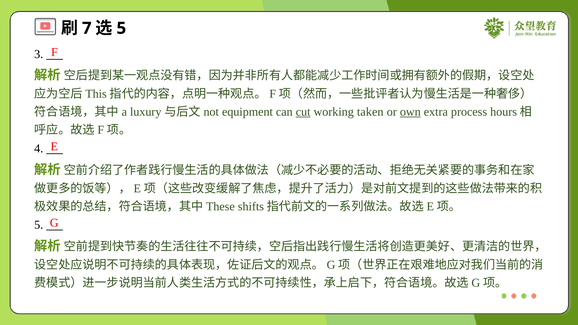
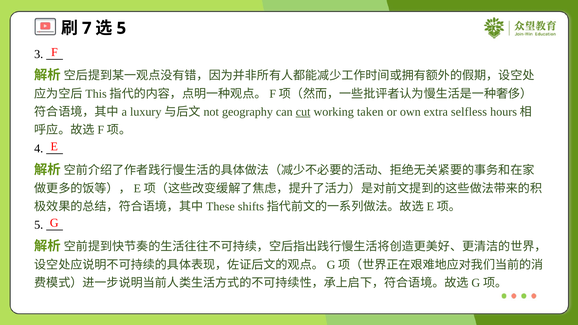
equipment: equipment -> geography (247, 112)
own underline: present -> none (410, 112)
process: process -> selfless (469, 112)
